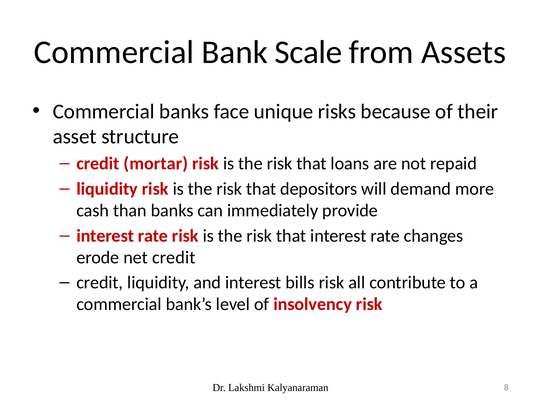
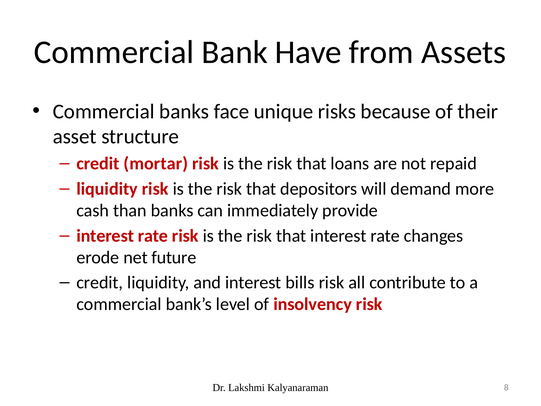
Scale: Scale -> Have (308, 52)
net credit: credit -> future (174, 257)
